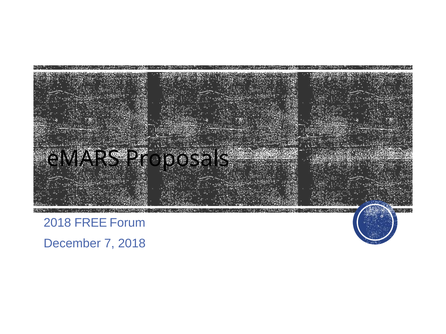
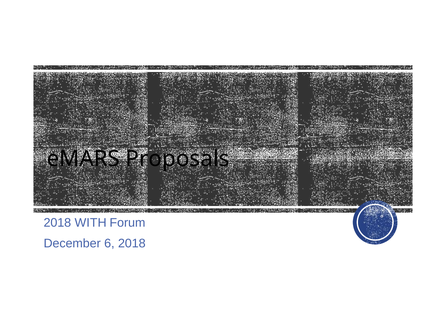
FREE: FREE -> WITH (91, 223)
7: 7 -> 6 (109, 244)
